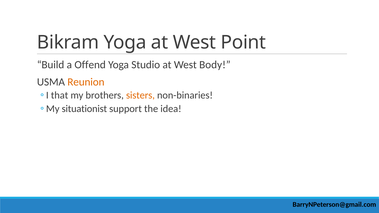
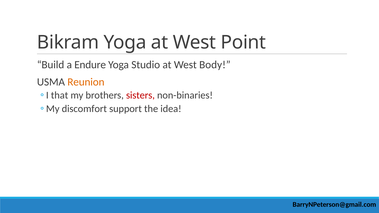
Offend: Offend -> Endure (90, 65)
sisters colour: orange -> red (140, 95)
situationist: situationist -> discomfort (84, 109)
